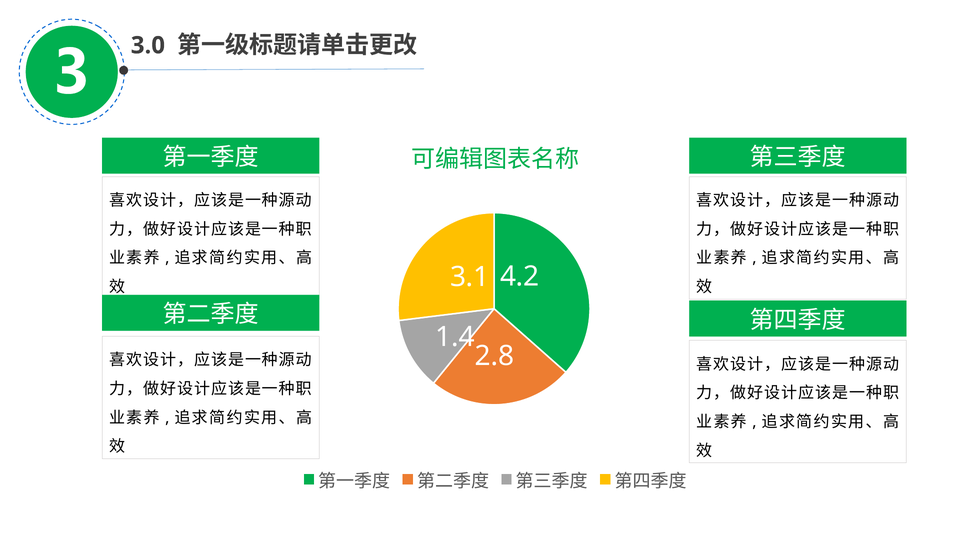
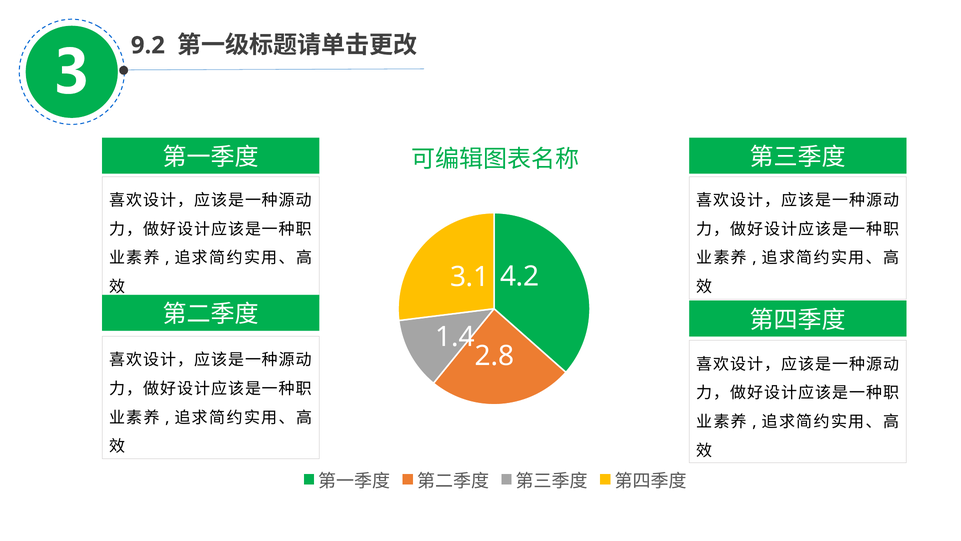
3.0: 3.0 -> 9.2 (148, 45)
